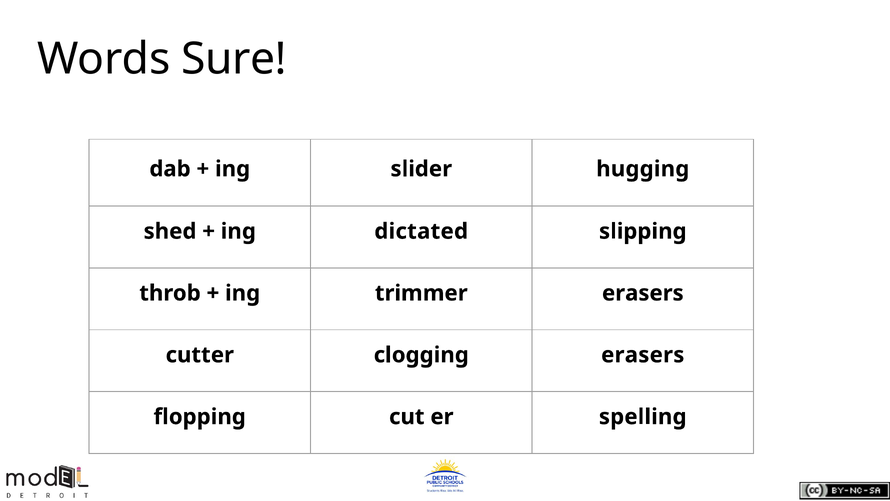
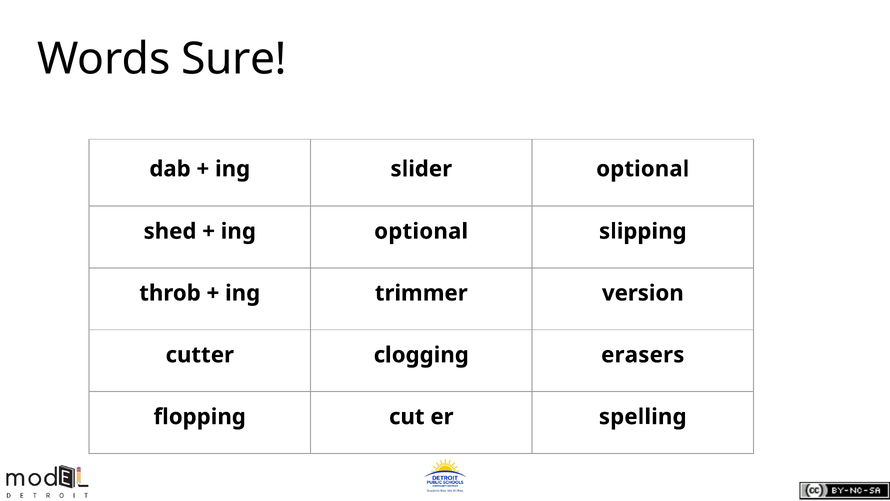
slider hugging: hugging -> optional (643, 169)
ing dictated: dictated -> optional (421, 231)
trimmer erasers: erasers -> version (643, 293)
